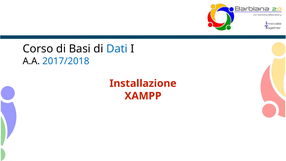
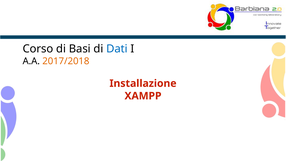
2017/2018 colour: blue -> orange (66, 61)
